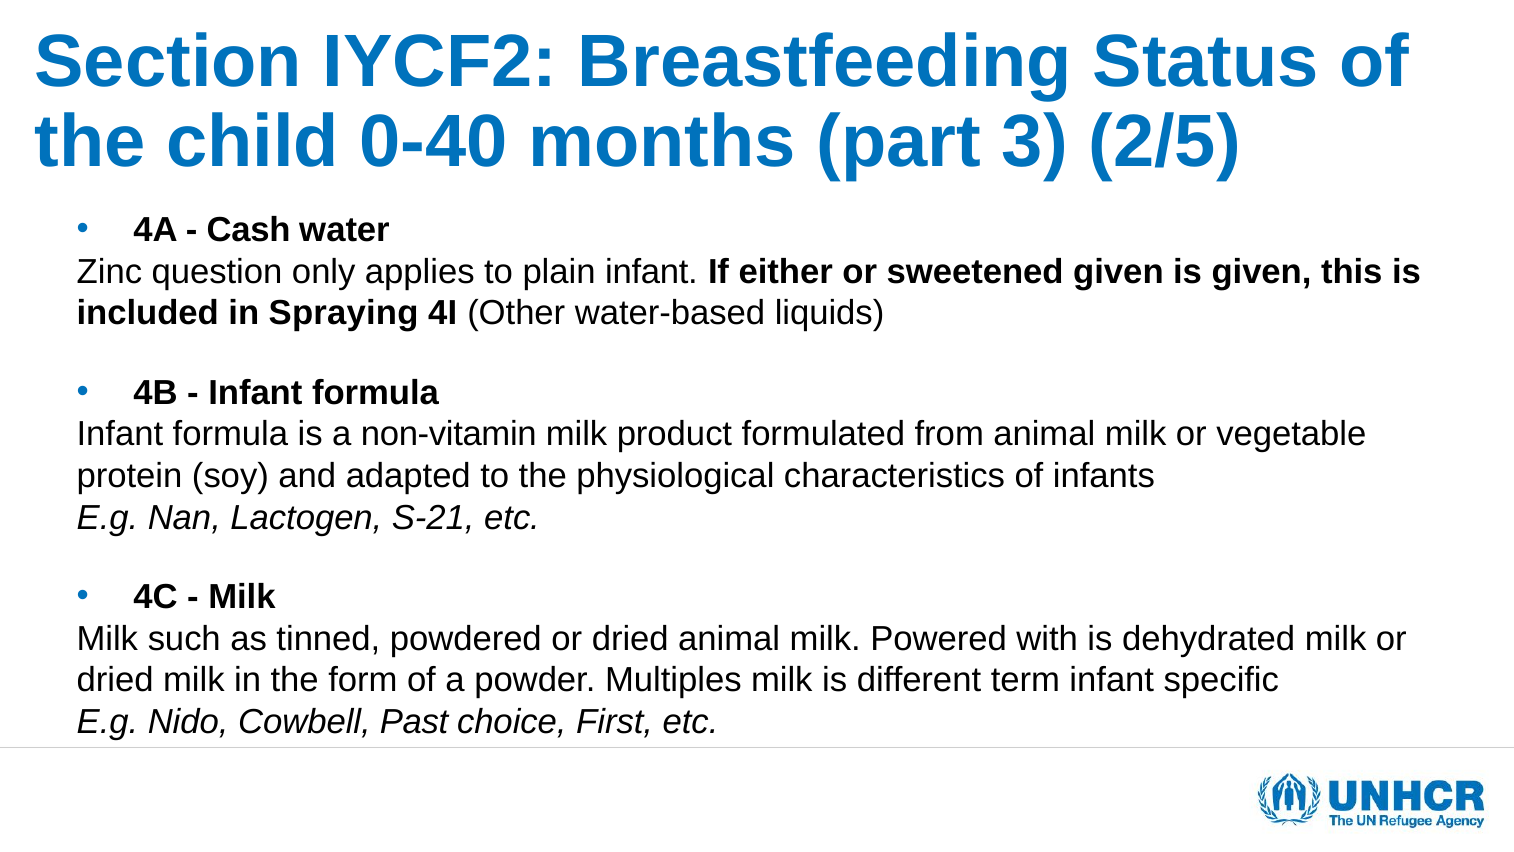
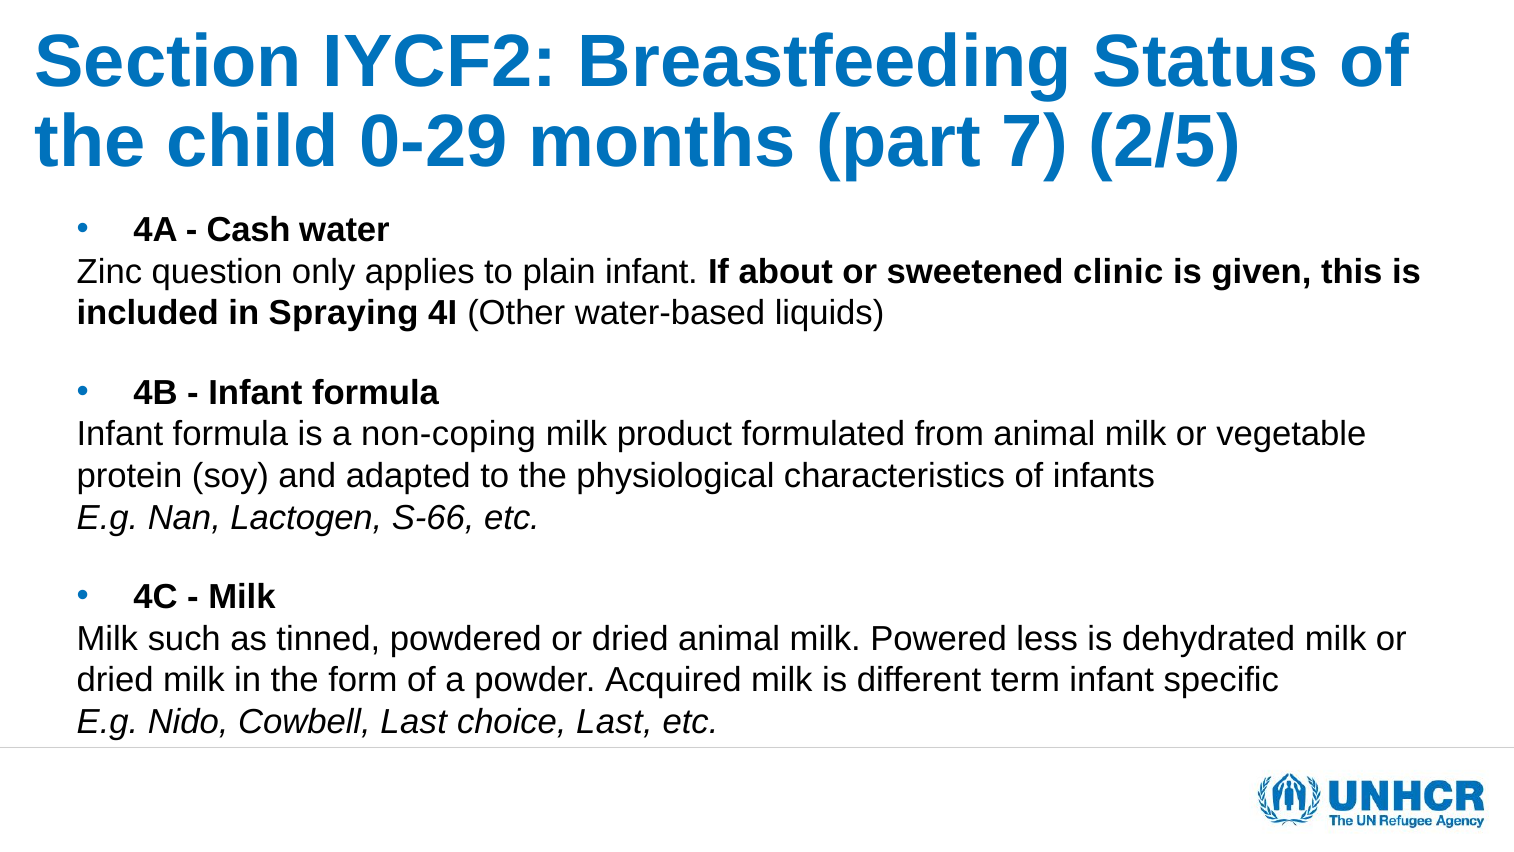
0-40: 0-40 -> 0-29 (434, 142)
3: 3 -> 7 (1035, 142)
either: either -> about (786, 272)
sweetened given: given -> clinic (1118, 272)
non-vitamin: non-vitamin -> non-coping (448, 434)
S-21: S-21 -> S-66 (433, 517)
with: with -> less (1047, 638)
Multiples: Multiples -> Acquired (673, 680)
Cowbell Past: Past -> Last (414, 722)
choice First: First -> Last (614, 722)
